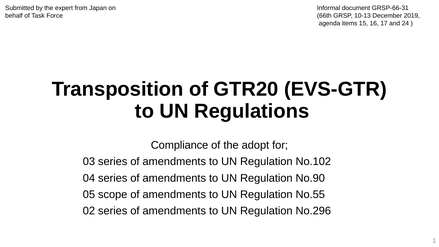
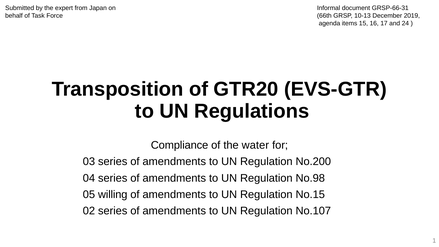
adopt: adopt -> water (255, 145)
No.102: No.102 -> No.200 (313, 162)
No.90: No.90 -> No.98 (310, 178)
scope: scope -> willing (113, 194)
No.55: No.55 -> No.15 (310, 194)
No.296: No.296 -> No.107 (313, 211)
